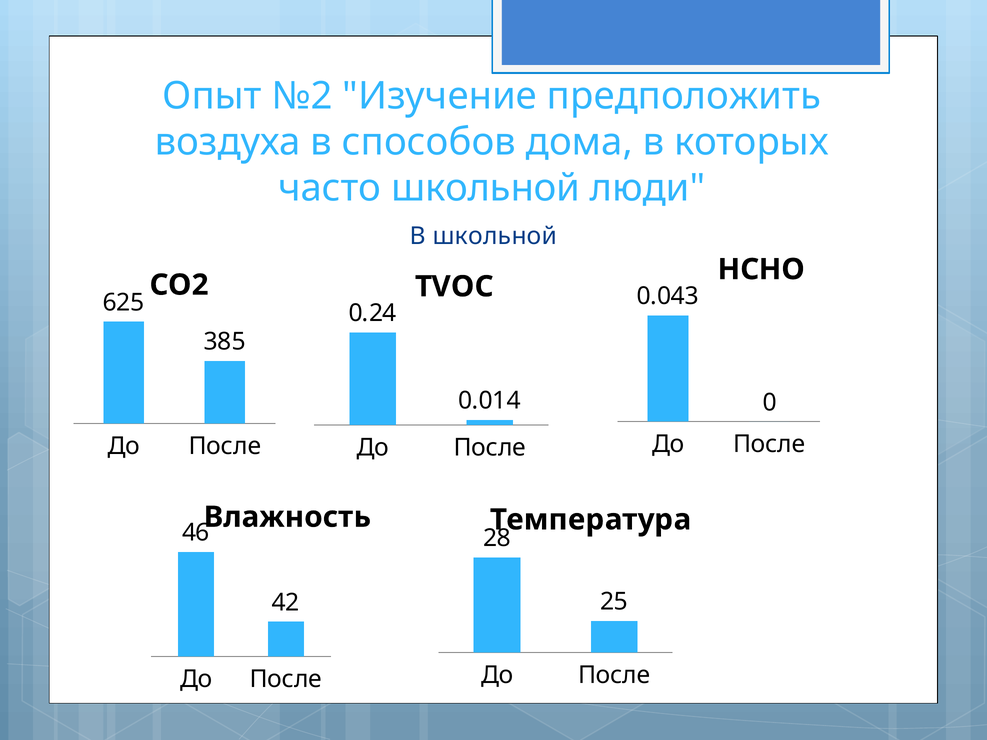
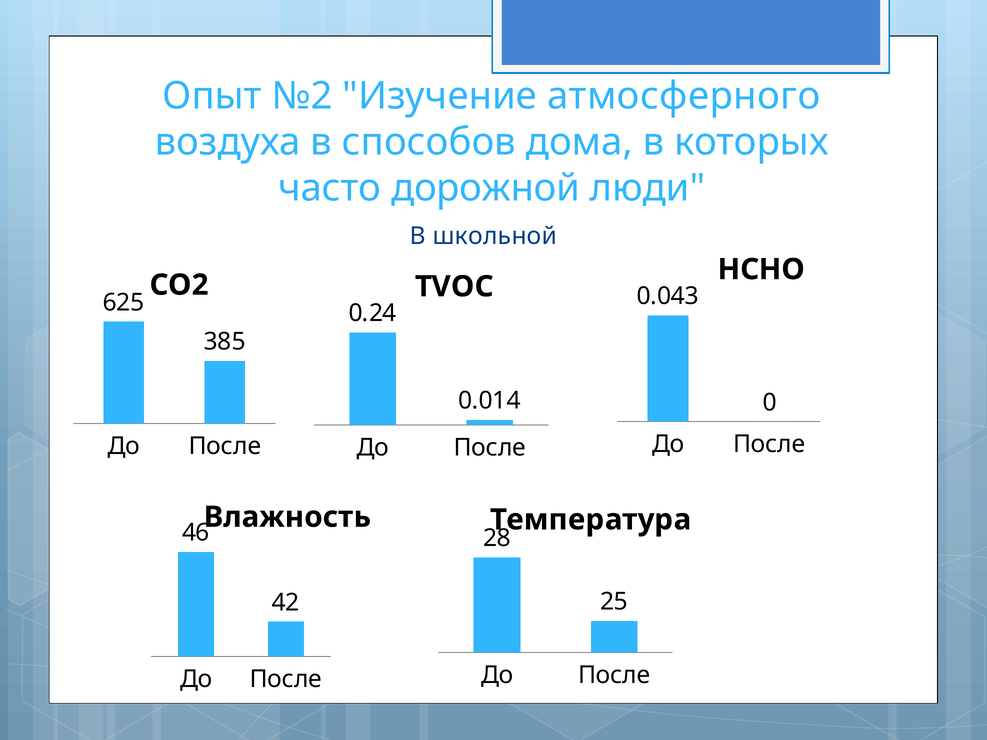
предположить: предположить -> атмосферного (684, 96)
часто школьной: школьной -> дорожной (486, 188)
